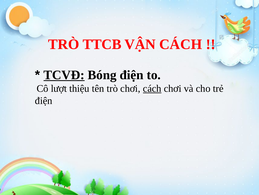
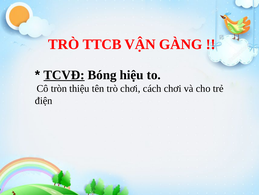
VẬN CÁCH: CÁCH -> GÀNG (181, 44)
Bóng điện: điện -> hiệu (132, 75)
lượt: lượt -> tròn (59, 88)
cách underline: present -> none (152, 88)
